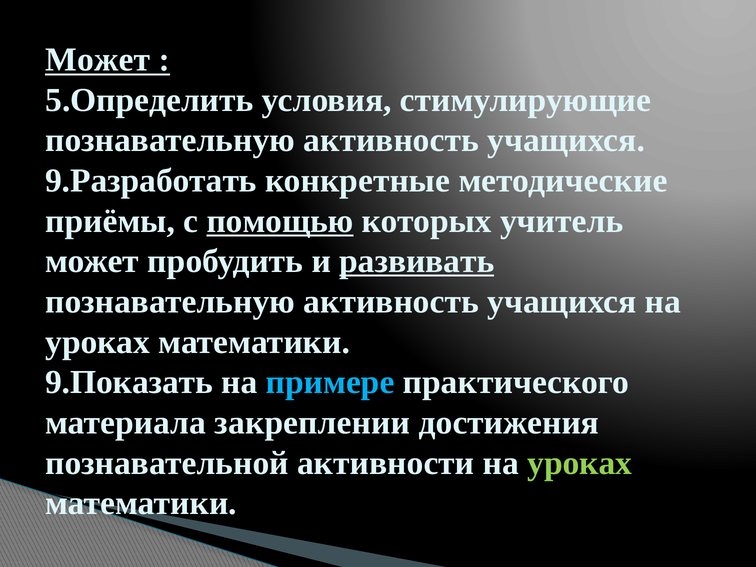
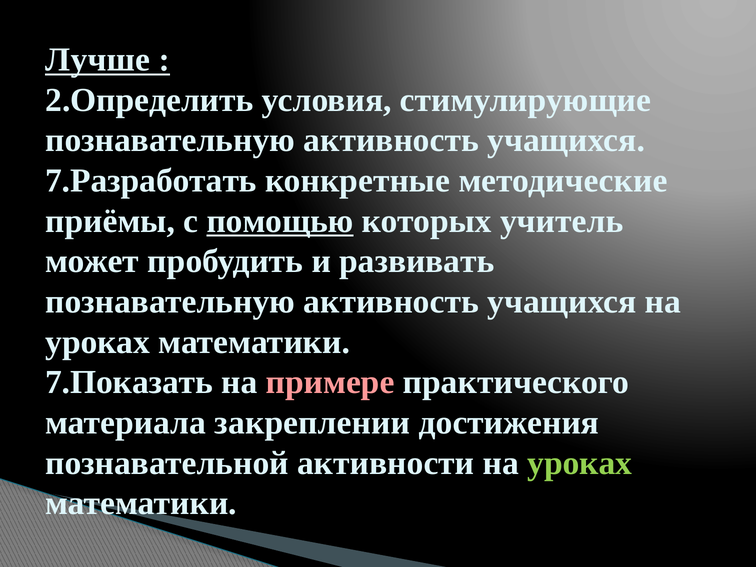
Может: Может -> Лучше (98, 60)
5.Определить: 5.Определить -> 2.Определить (149, 100)
9.Разработать: 9.Разработать -> 7.Разработать (151, 181)
развивать underline: present -> none (417, 261)
9.Показать: 9.Показать -> 7.Показать (129, 382)
примере colour: light blue -> pink (330, 382)
